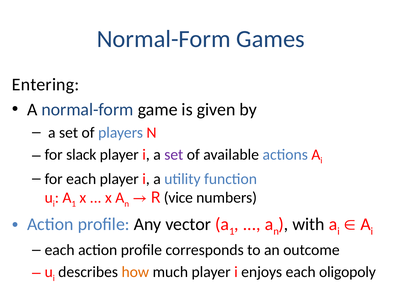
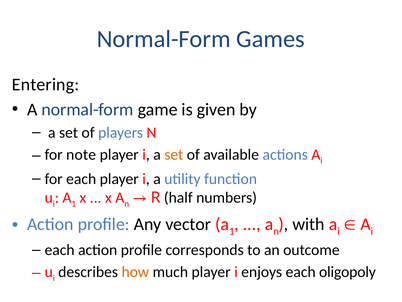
slack: slack -> note (81, 154)
set colour: purple -> orange (174, 154)
vice: vice -> half (178, 198)
